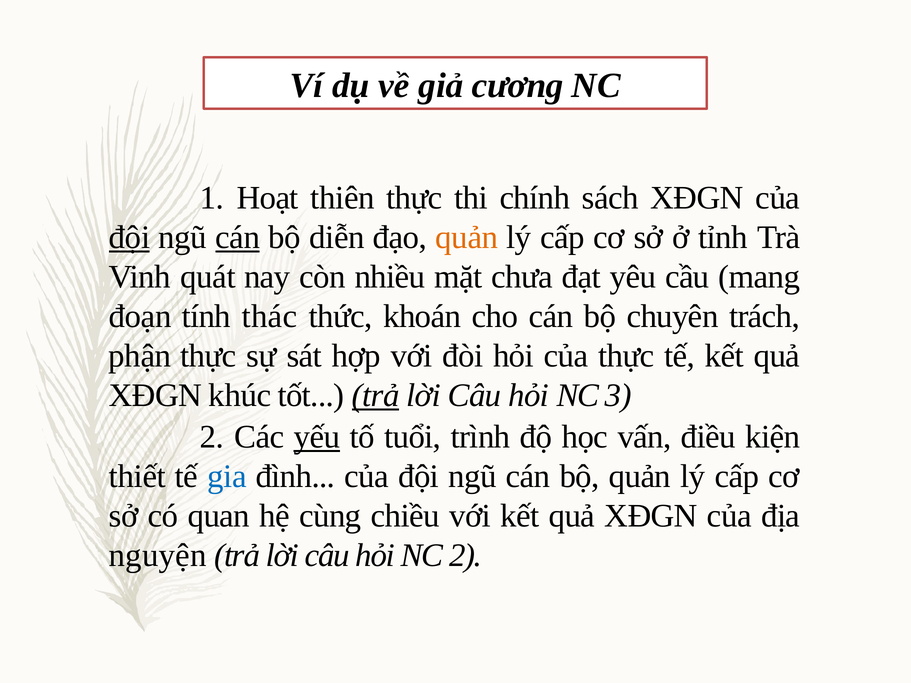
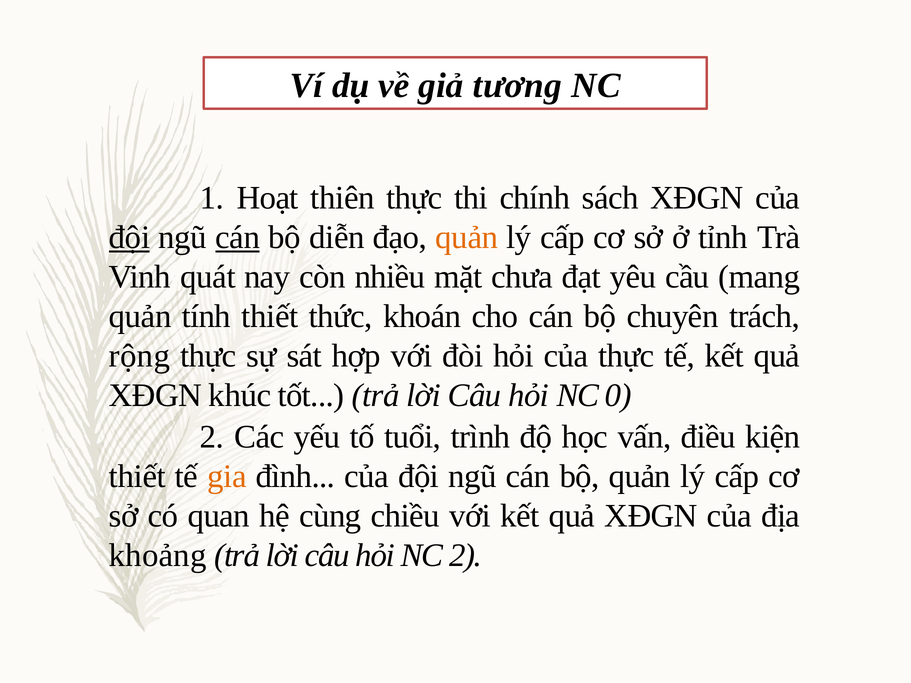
cương: cương -> tương (517, 85)
đoạn: đoạn -> quản (140, 316)
tính thác: thác -> thiết (270, 316)
phận: phận -> rộng (139, 356)
trả underline: present -> none (376, 395)
3: 3 -> 0 (618, 395)
yếu underline: present -> none (317, 437)
gia colour: blue -> orange (227, 477)
nguyện: nguyện -> khoảng (158, 556)
